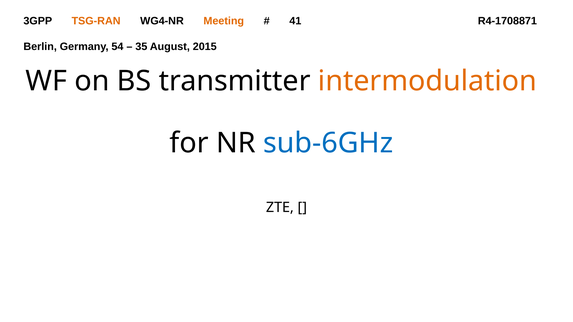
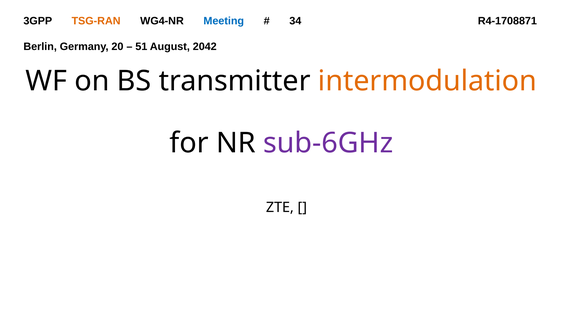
Meeting colour: orange -> blue (224, 21)
41: 41 -> 34 (295, 21)
54: 54 -> 20 (117, 47)
35: 35 -> 51 (141, 47)
2015: 2015 -> 2042 (205, 47)
sub-6GHz colour: blue -> purple (328, 143)
